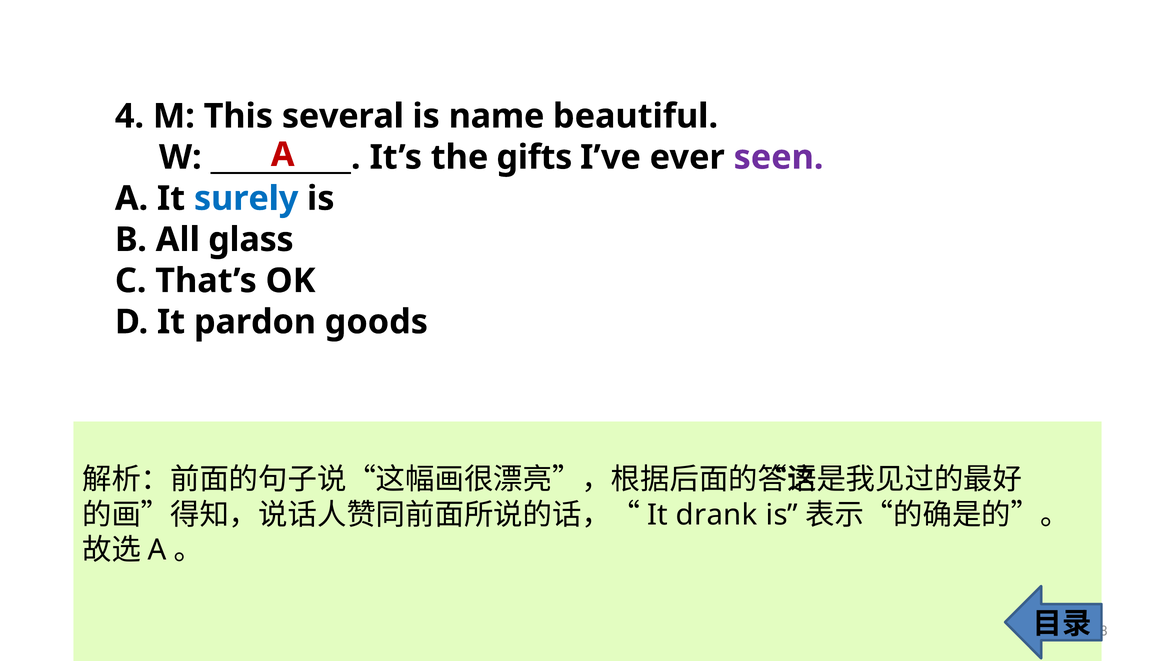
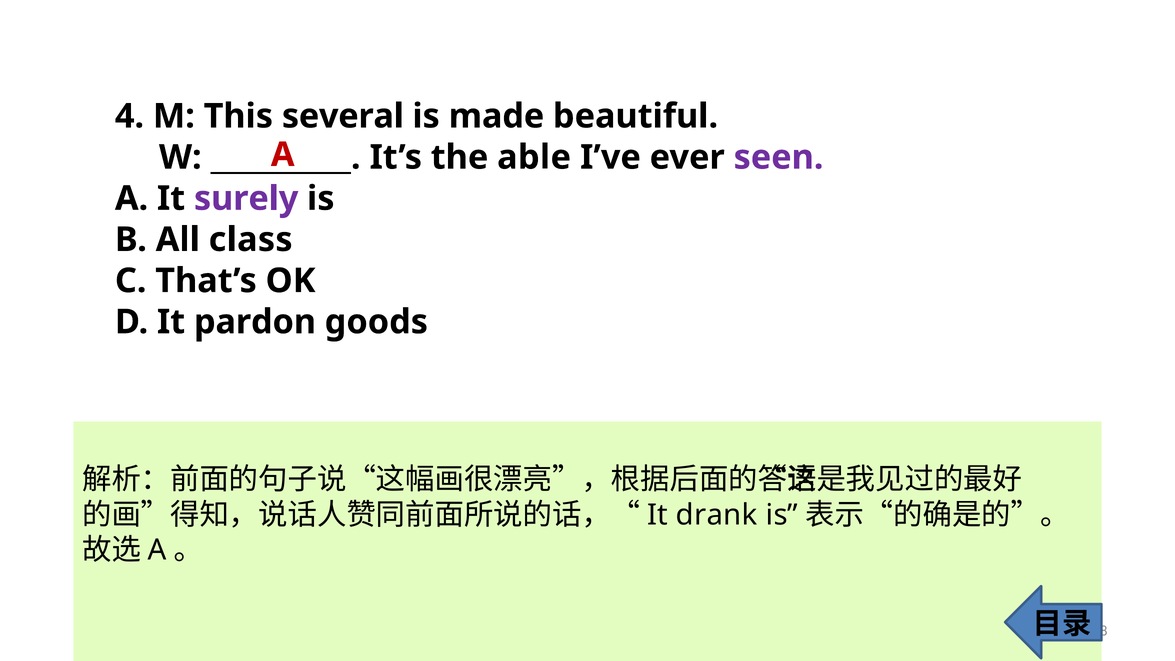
name: name -> made (496, 116)
gifts: gifts -> able (534, 157)
surely colour: blue -> purple (246, 198)
glass: glass -> class (251, 240)
